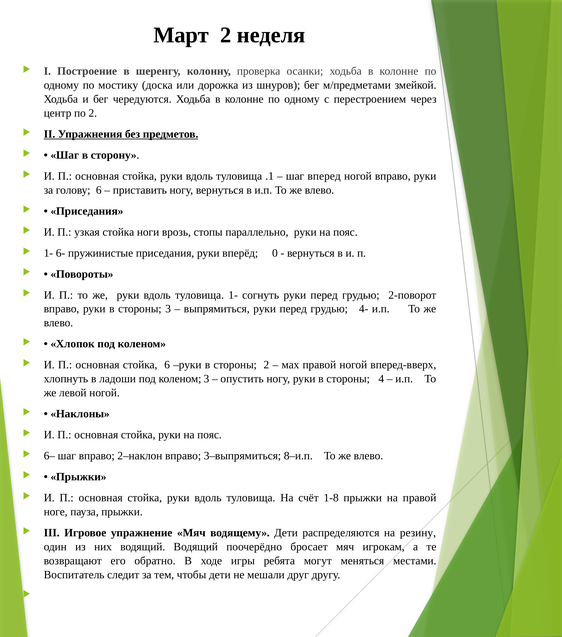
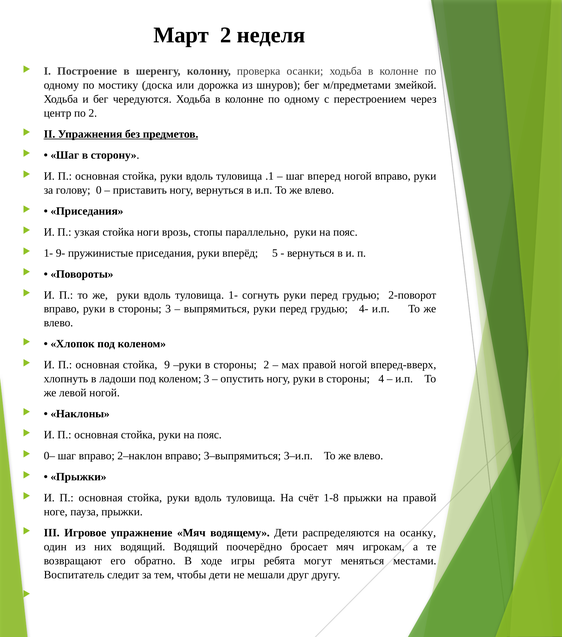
голову 6: 6 -> 0 (99, 190)
6-: 6- -> 9- (61, 253)
0: 0 -> 5 (275, 253)
стойка 6: 6 -> 9 (167, 364)
6–: 6– -> 0– (49, 455)
8–и.п: 8–и.п -> 3–и.п (298, 455)
резину: резину -> осанку (418, 532)
